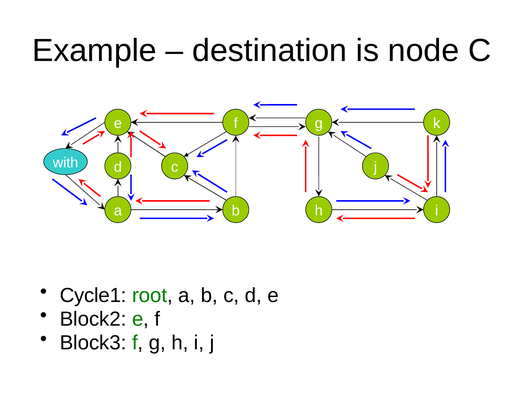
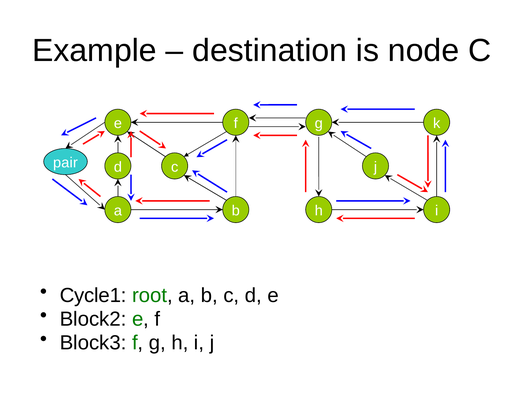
with: with -> pair (65, 163)
